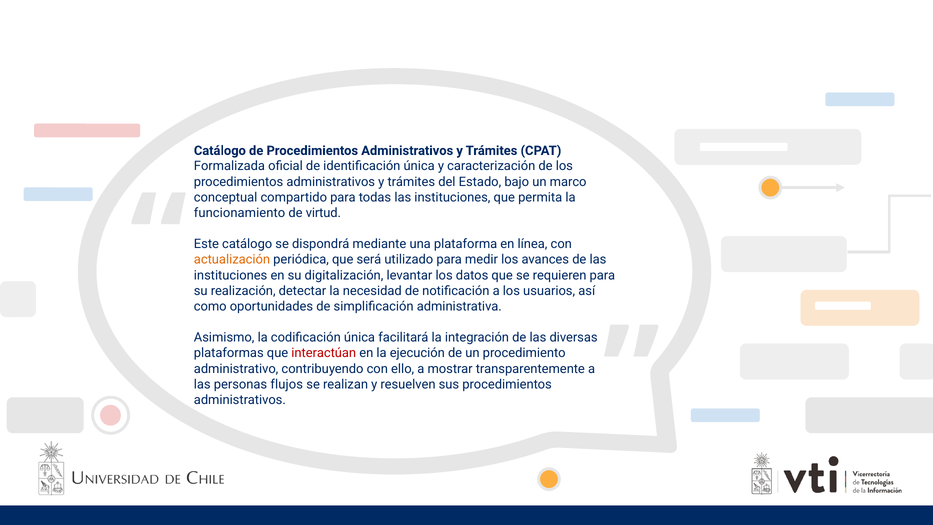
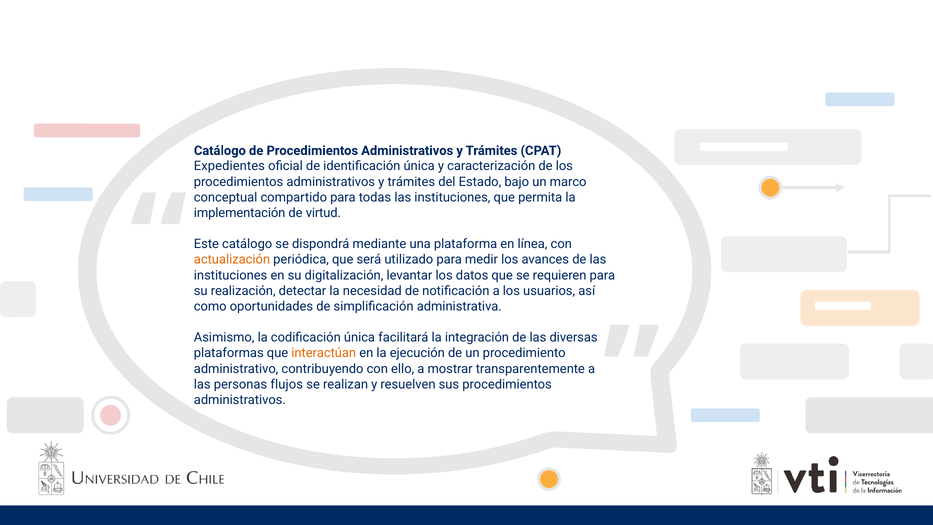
Formalizada: Formalizada -> Expedientes (229, 166)
funcionamiento: funcionamiento -> implementación (240, 213)
interactúan colour: red -> orange (324, 353)
